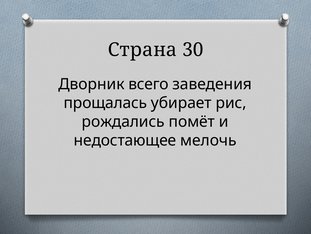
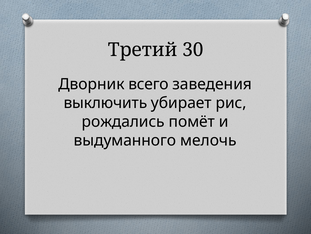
Страна: Страна -> Третий (143, 50)
прощалась: прощалась -> выключить (105, 103)
недостающее: недостающее -> выдуманного (125, 140)
